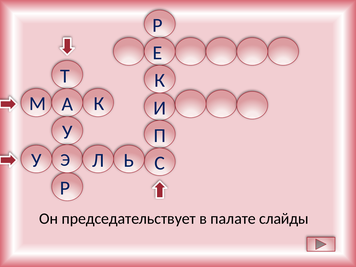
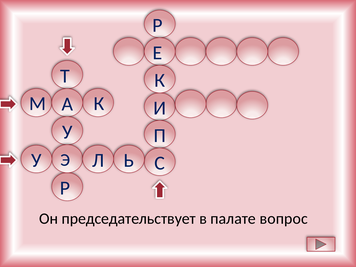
слайды: слайды -> вопрос (284, 219)
